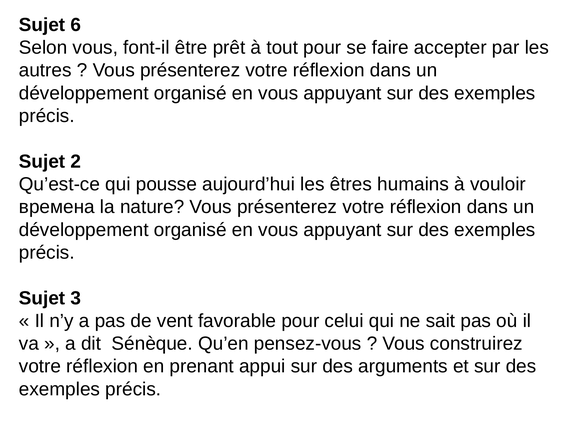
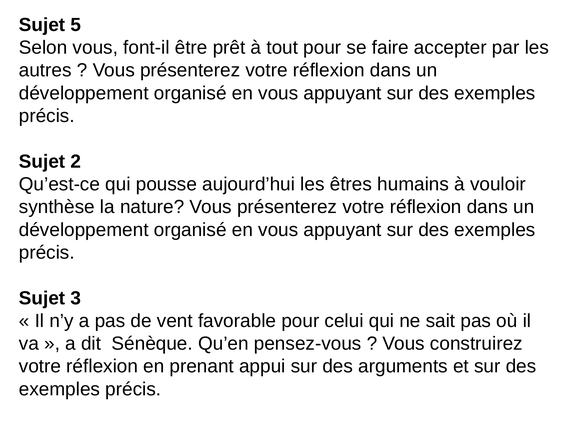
6: 6 -> 5 (76, 25)
времена: времена -> synthèse (57, 207)
